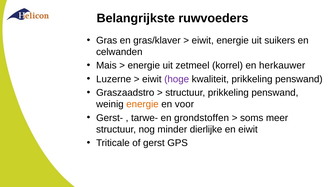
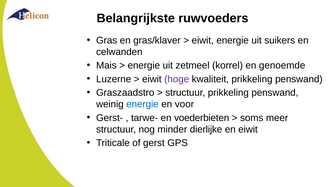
herkauwer: herkauwer -> genoemde (282, 66)
energie colour: orange -> blue (142, 104)
grondstoffen: grondstoffen -> voederbieten (202, 118)
